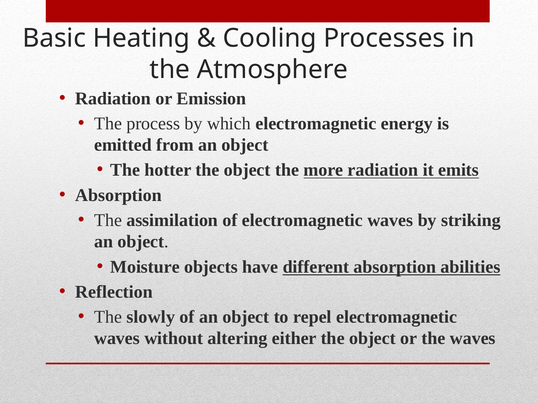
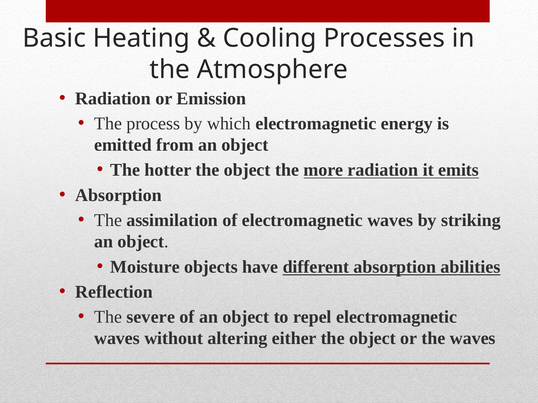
slowly: slowly -> severe (151, 317)
